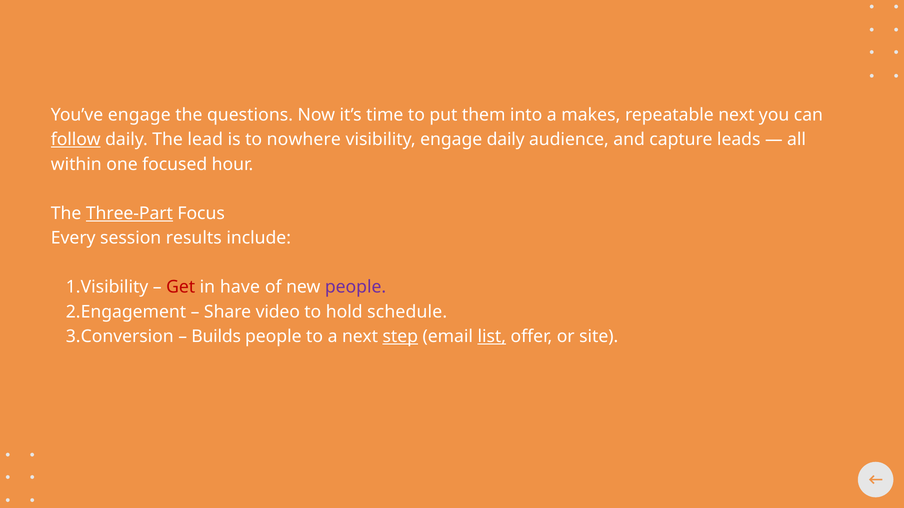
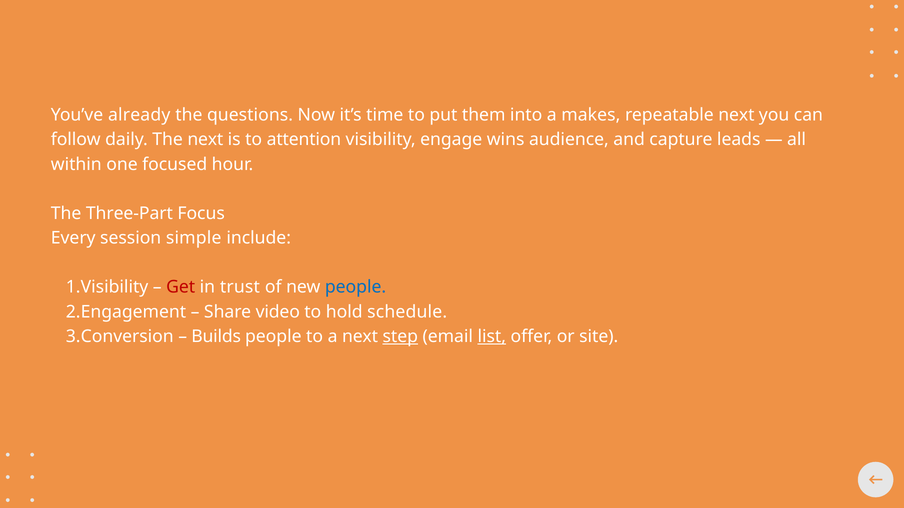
You’ve engage: engage -> already (139, 115)
follow underline: present -> none (76, 140)
The lead: lead -> next (205, 140)
nowhere: nowhere -> attention (304, 140)
engage daily: daily -> wins (506, 140)
Three-Part underline: present -> none (129, 214)
results: results -> simple (194, 238)
have: have -> trust (240, 287)
people colour: purple -> blue (356, 287)
